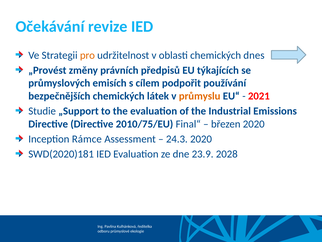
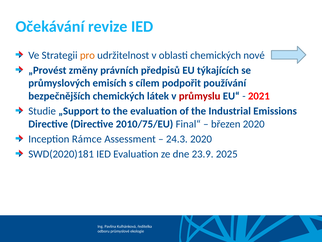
dnes: dnes -> nové (254, 55)
průmyslu colour: orange -> red (200, 96)
2028: 2028 -> 2025 (227, 154)
